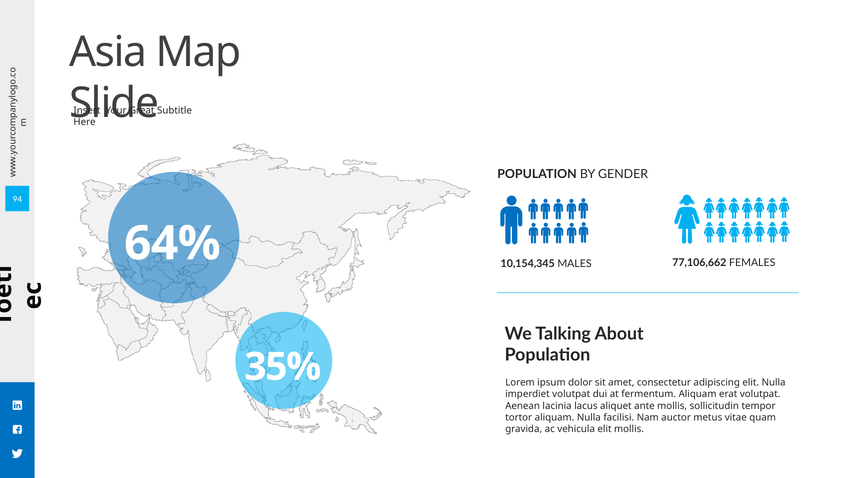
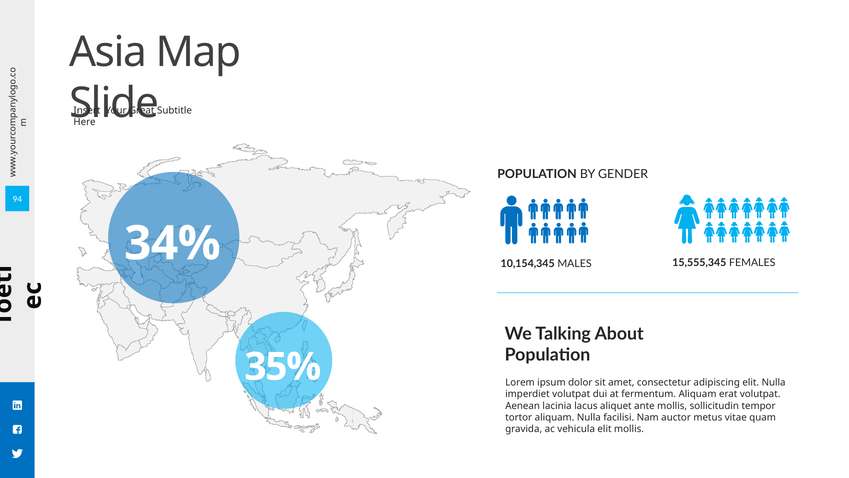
64%: 64% -> 34% (172, 243)
77,106,662: 77,106,662 -> 15,555,345 (699, 263)
